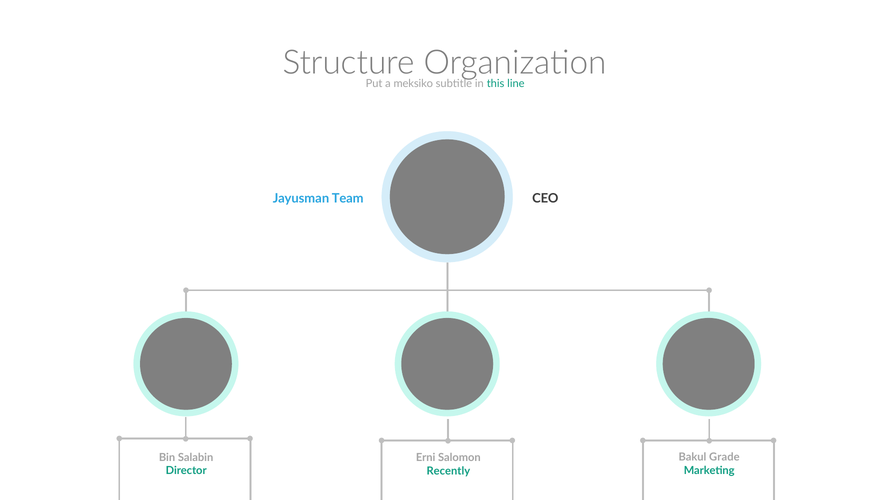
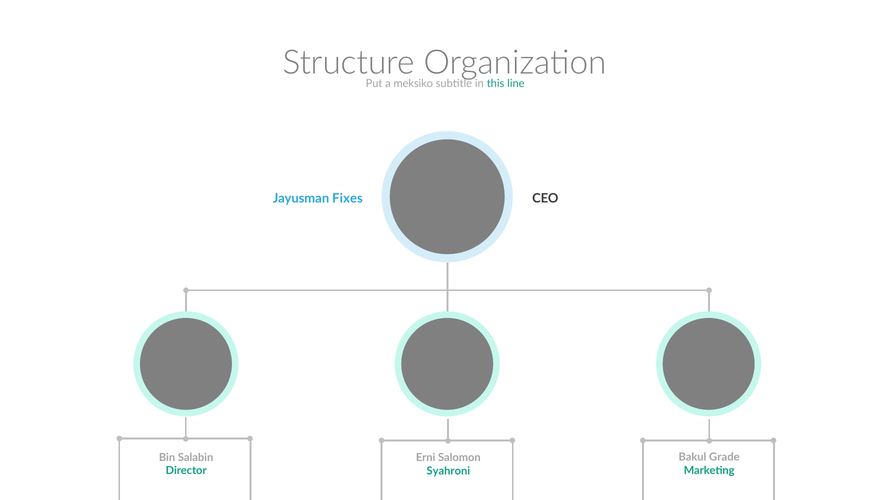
Team: Team -> Fixes (348, 199)
Recently: Recently -> Syahroni (448, 471)
